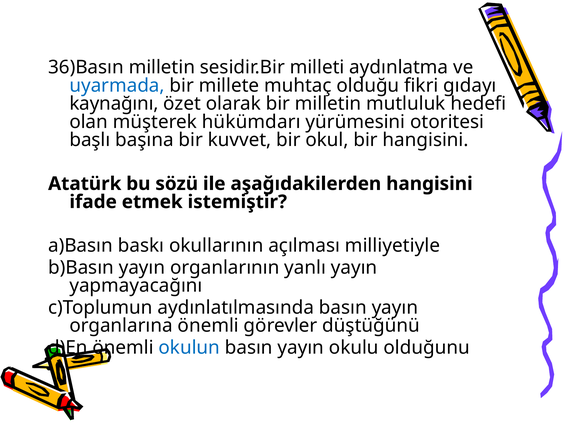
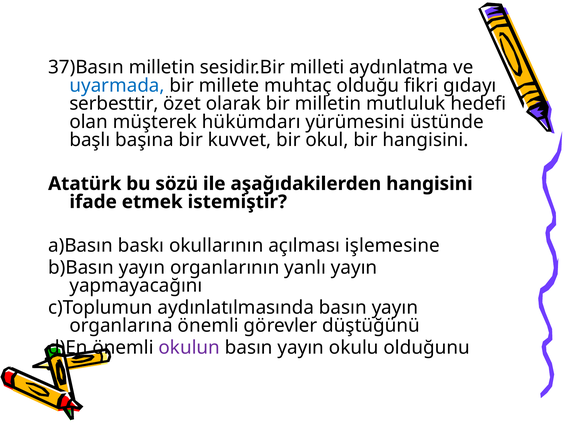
36)Basın: 36)Basın -> 37)Basın (86, 67)
kaynağını: kaynağını -> serbesttir (114, 104)
otoritesi: otoritesi -> üstünde (447, 122)
milliyetiyle: milliyetiyle -> işlemesine (392, 246)
okulun colour: blue -> purple (189, 348)
